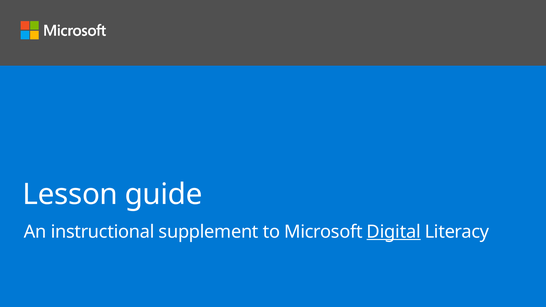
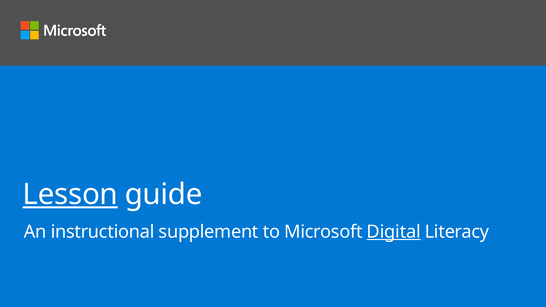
Lesson underline: none -> present (70, 195)
